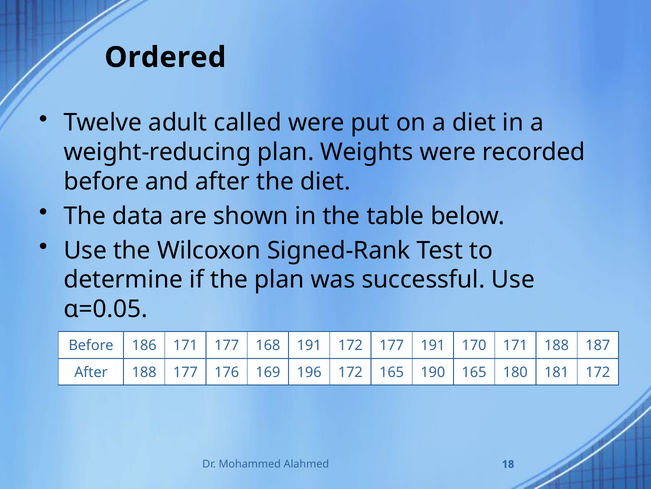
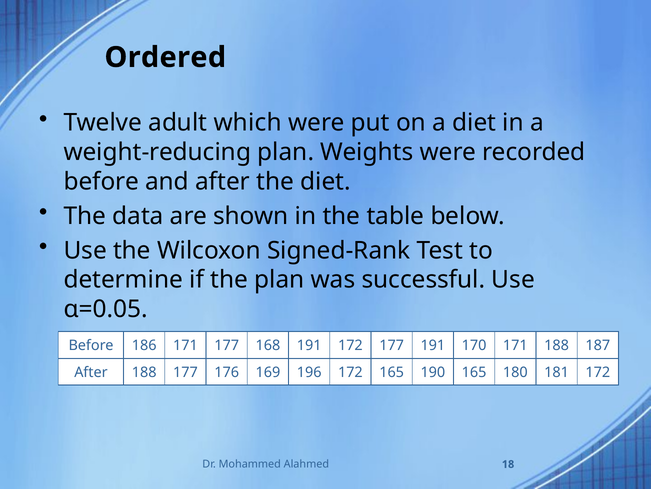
called: called -> which (248, 123)
